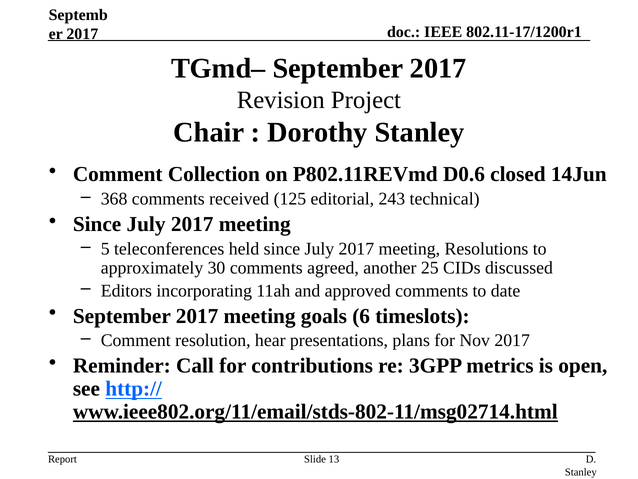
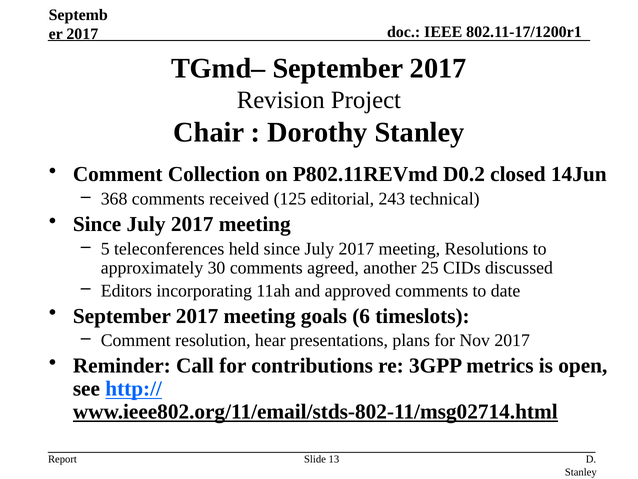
D0.6: D0.6 -> D0.2 (464, 174)
